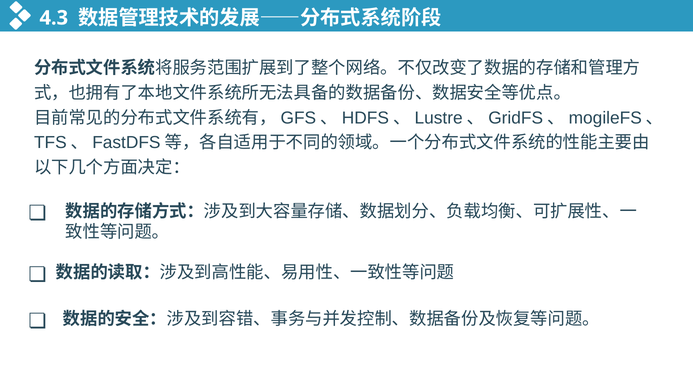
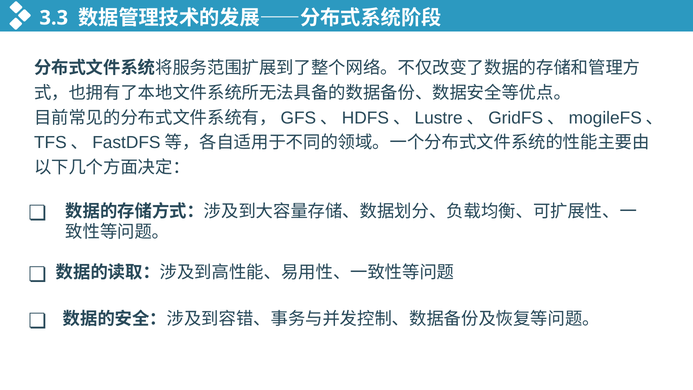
4.3: 4.3 -> 3.3 (54, 18)
